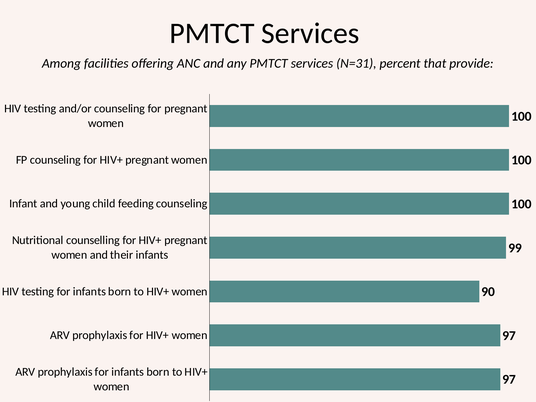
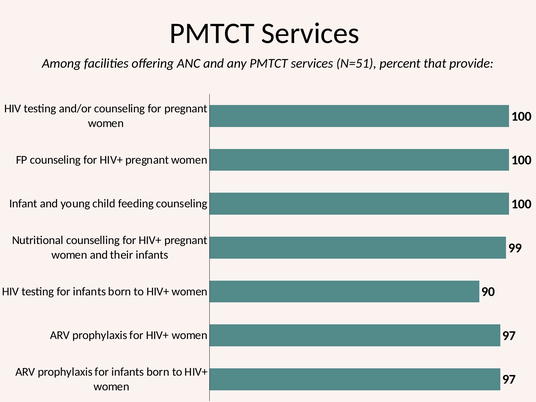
N=31: N=31 -> N=51 (356, 63)
